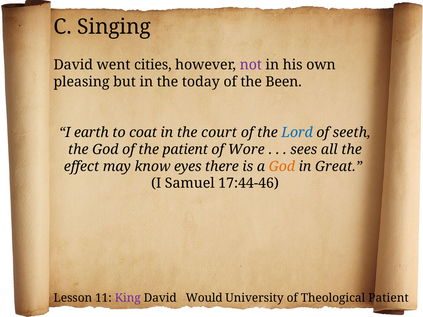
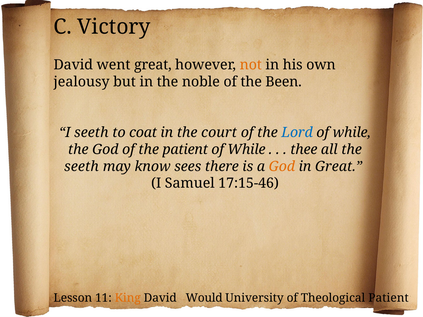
Singing: Singing -> Victory (114, 27)
went cities: cities -> great (153, 65)
not colour: purple -> orange (251, 65)
pleasing: pleasing -> jealousy (82, 82)
today: today -> noble (201, 82)
I earth: earth -> seeth (91, 133)
seeth: seeth -> while (352, 133)
Wore: Wore -> While (246, 150)
sees: sees -> thee (304, 150)
effect: effect -> seeth (81, 166)
eyes: eyes -> sees (188, 166)
17:44-46: 17:44-46 -> 17:15-46 (249, 183)
King colour: purple -> orange (128, 298)
